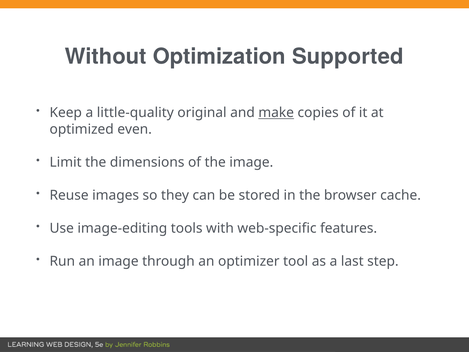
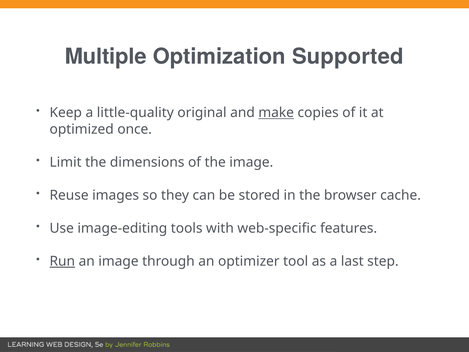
Without: Without -> Multiple (106, 56)
even: even -> once (135, 129)
Run underline: none -> present (62, 261)
